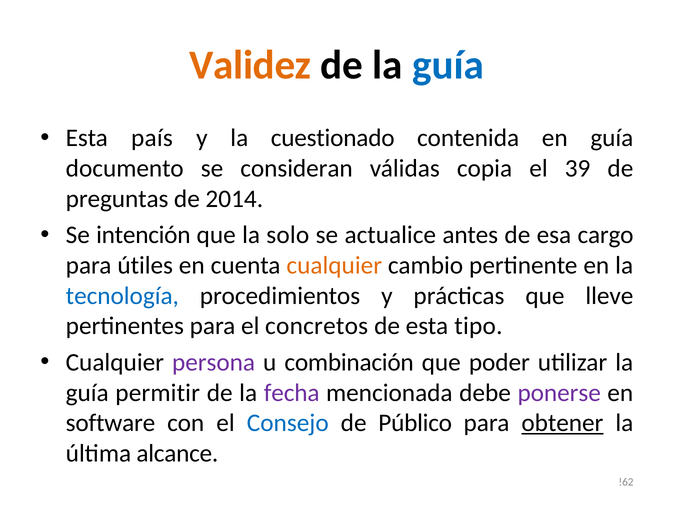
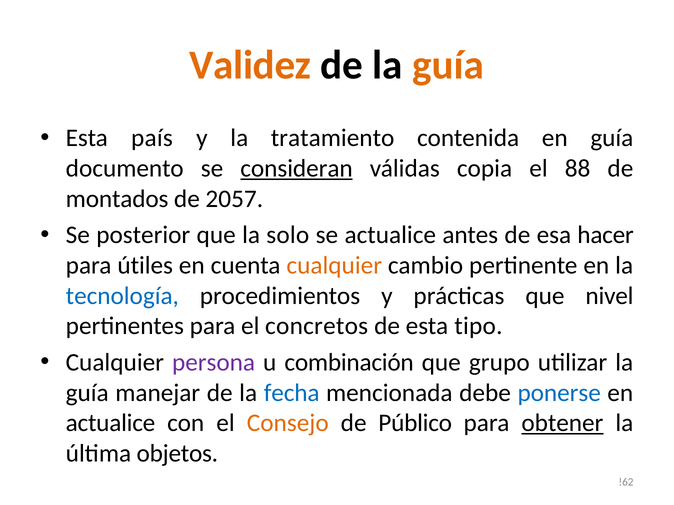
guía colour: blue -> orange (448, 65)
cuestionado: cuestionado -> tratamiento (333, 138)
consideran underline: none -> present (297, 169)
39: 39 -> 88 (578, 169)
preguntas: preguntas -> montados (117, 199)
2014: 2014 -> 2057 (234, 199)
intención: intención -> posterior (143, 235)
cargo: cargo -> hacer (606, 235)
lleve: lleve -> nivel (609, 296)
poder: poder -> grupo (499, 363)
permitir: permitir -> manejar (158, 393)
fecha colour: purple -> blue (292, 393)
ponerse colour: purple -> blue (559, 393)
software: software -> actualice (110, 423)
Consejo colour: blue -> orange (288, 423)
alcance: alcance -> objetos (177, 454)
